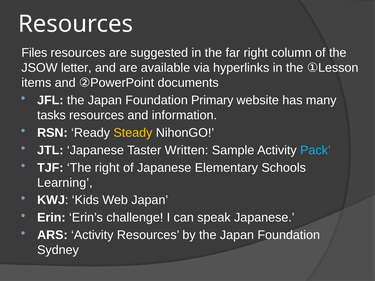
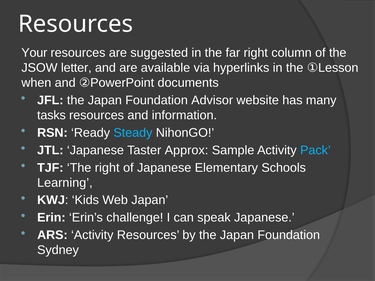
Files: Files -> Your (34, 53)
items: items -> when (36, 83)
Primary: Primary -> Advisor (212, 100)
Steady colour: yellow -> light blue (133, 133)
Written: Written -> Approx (187, 150)
